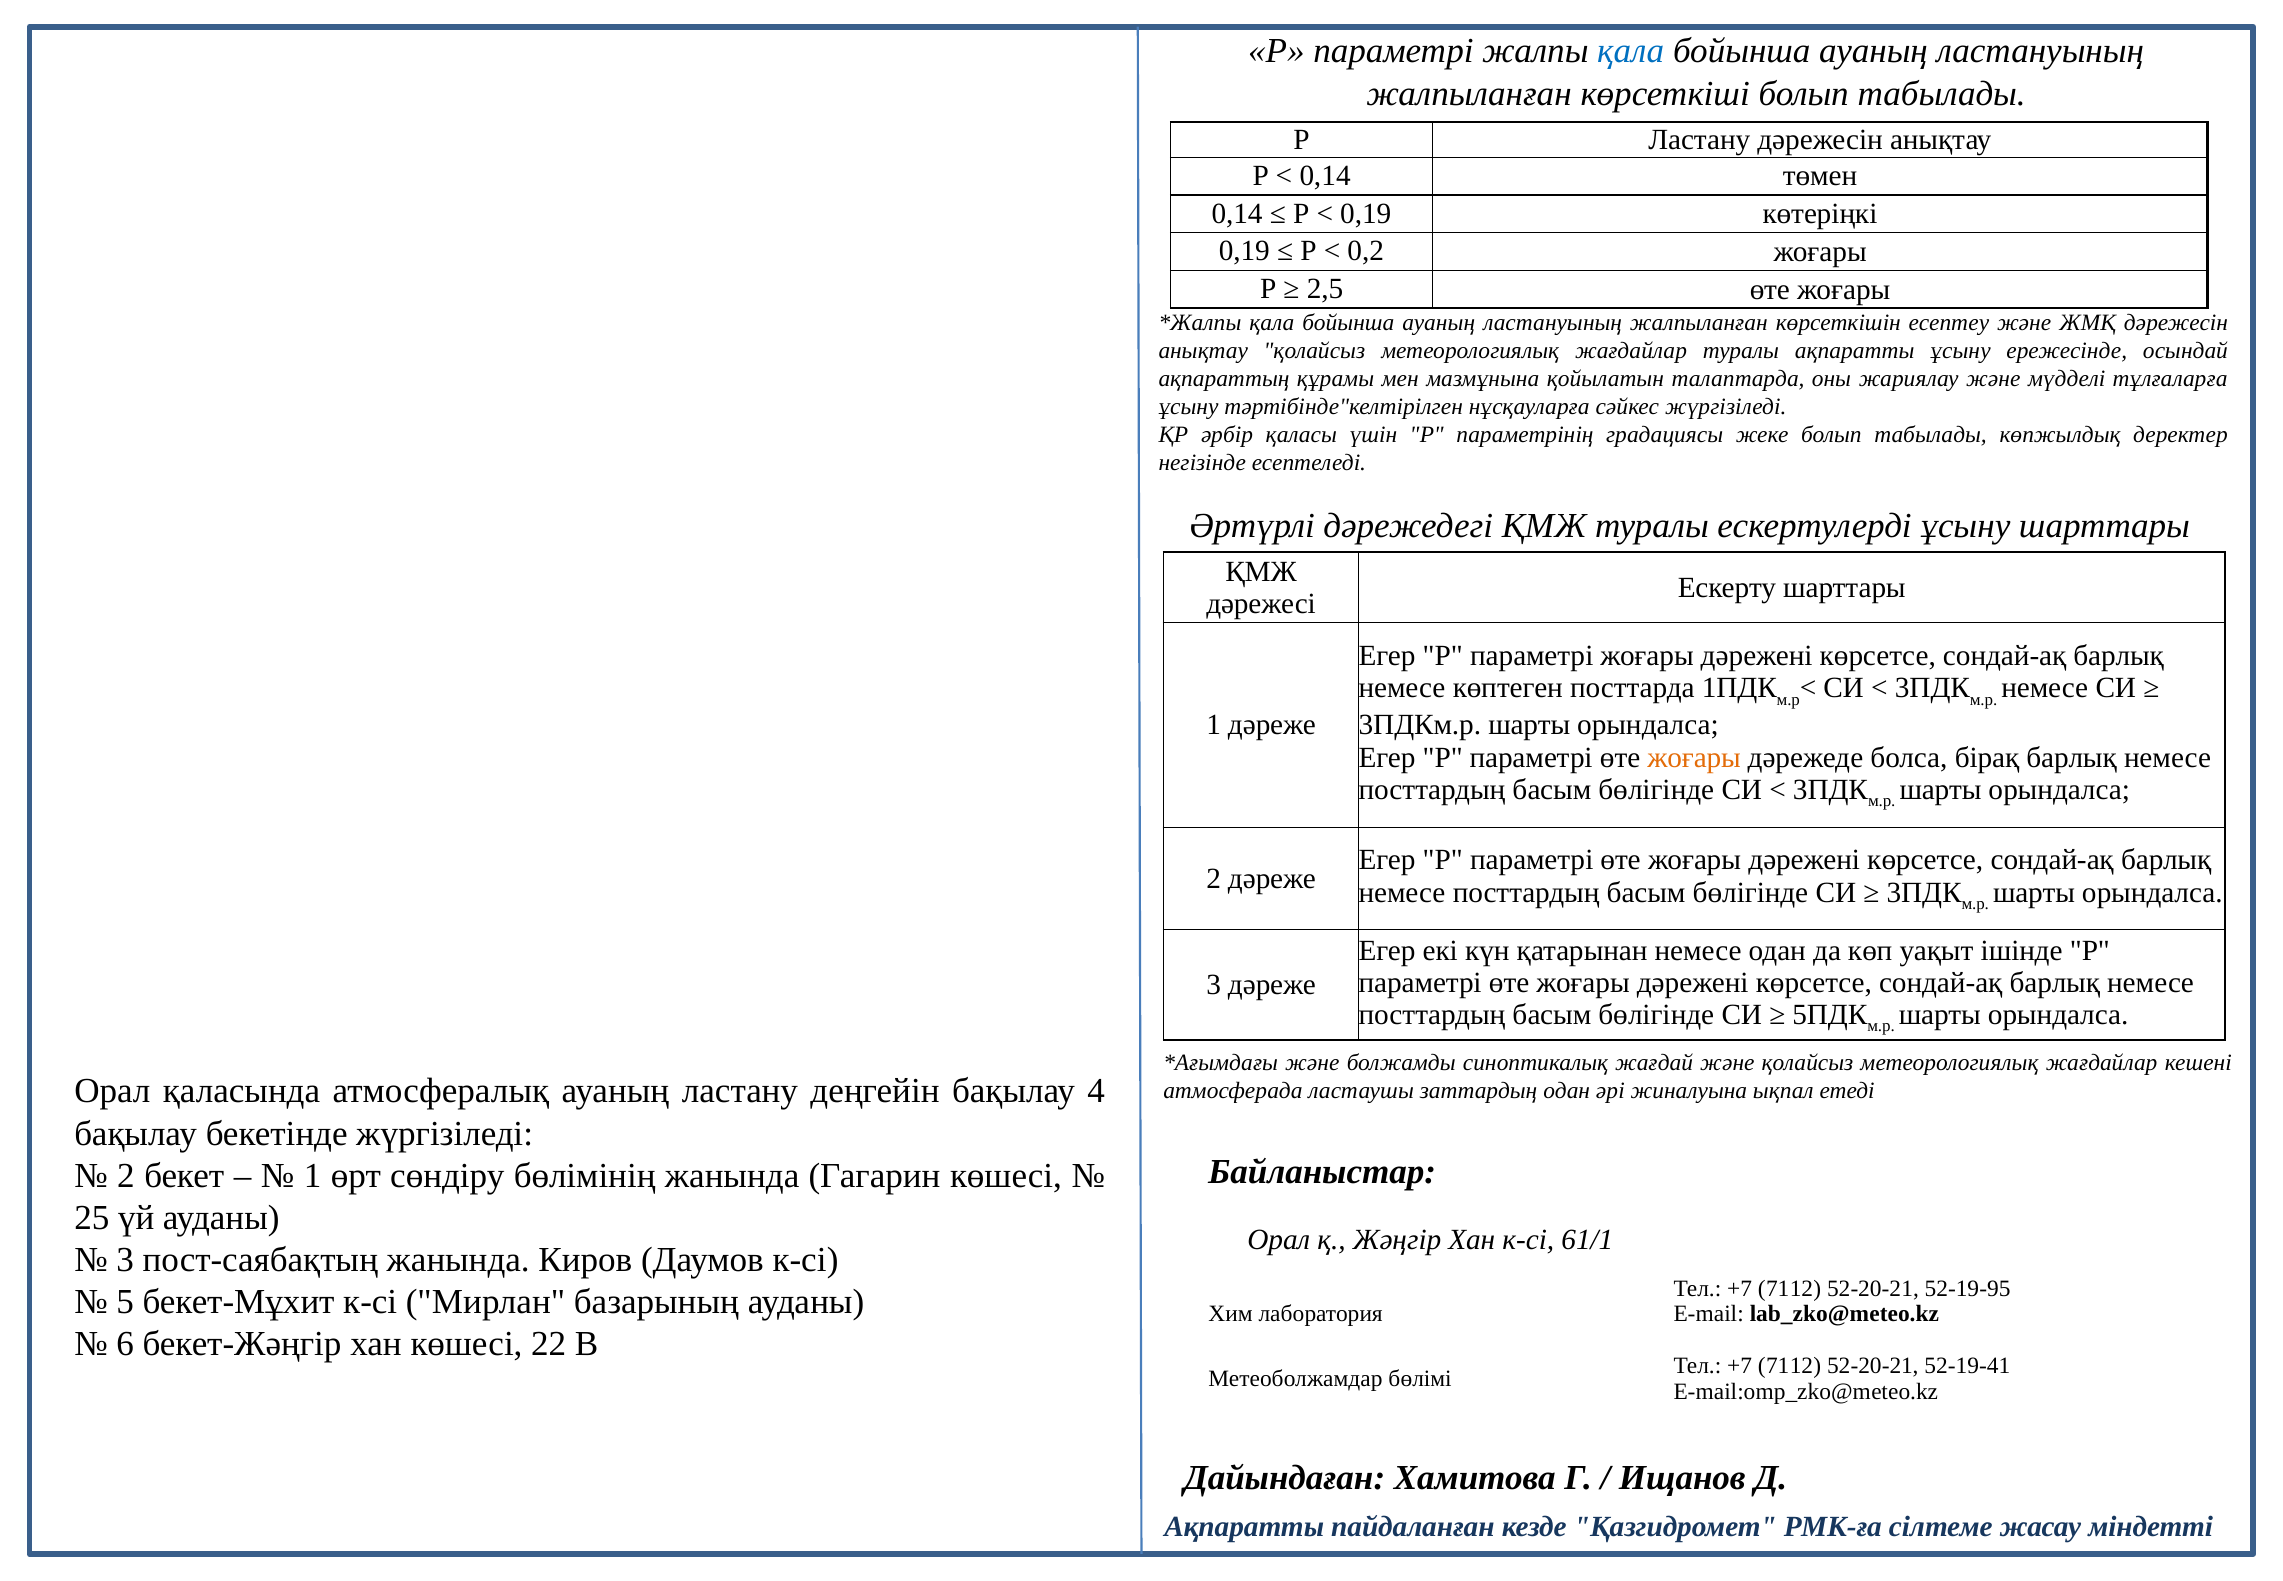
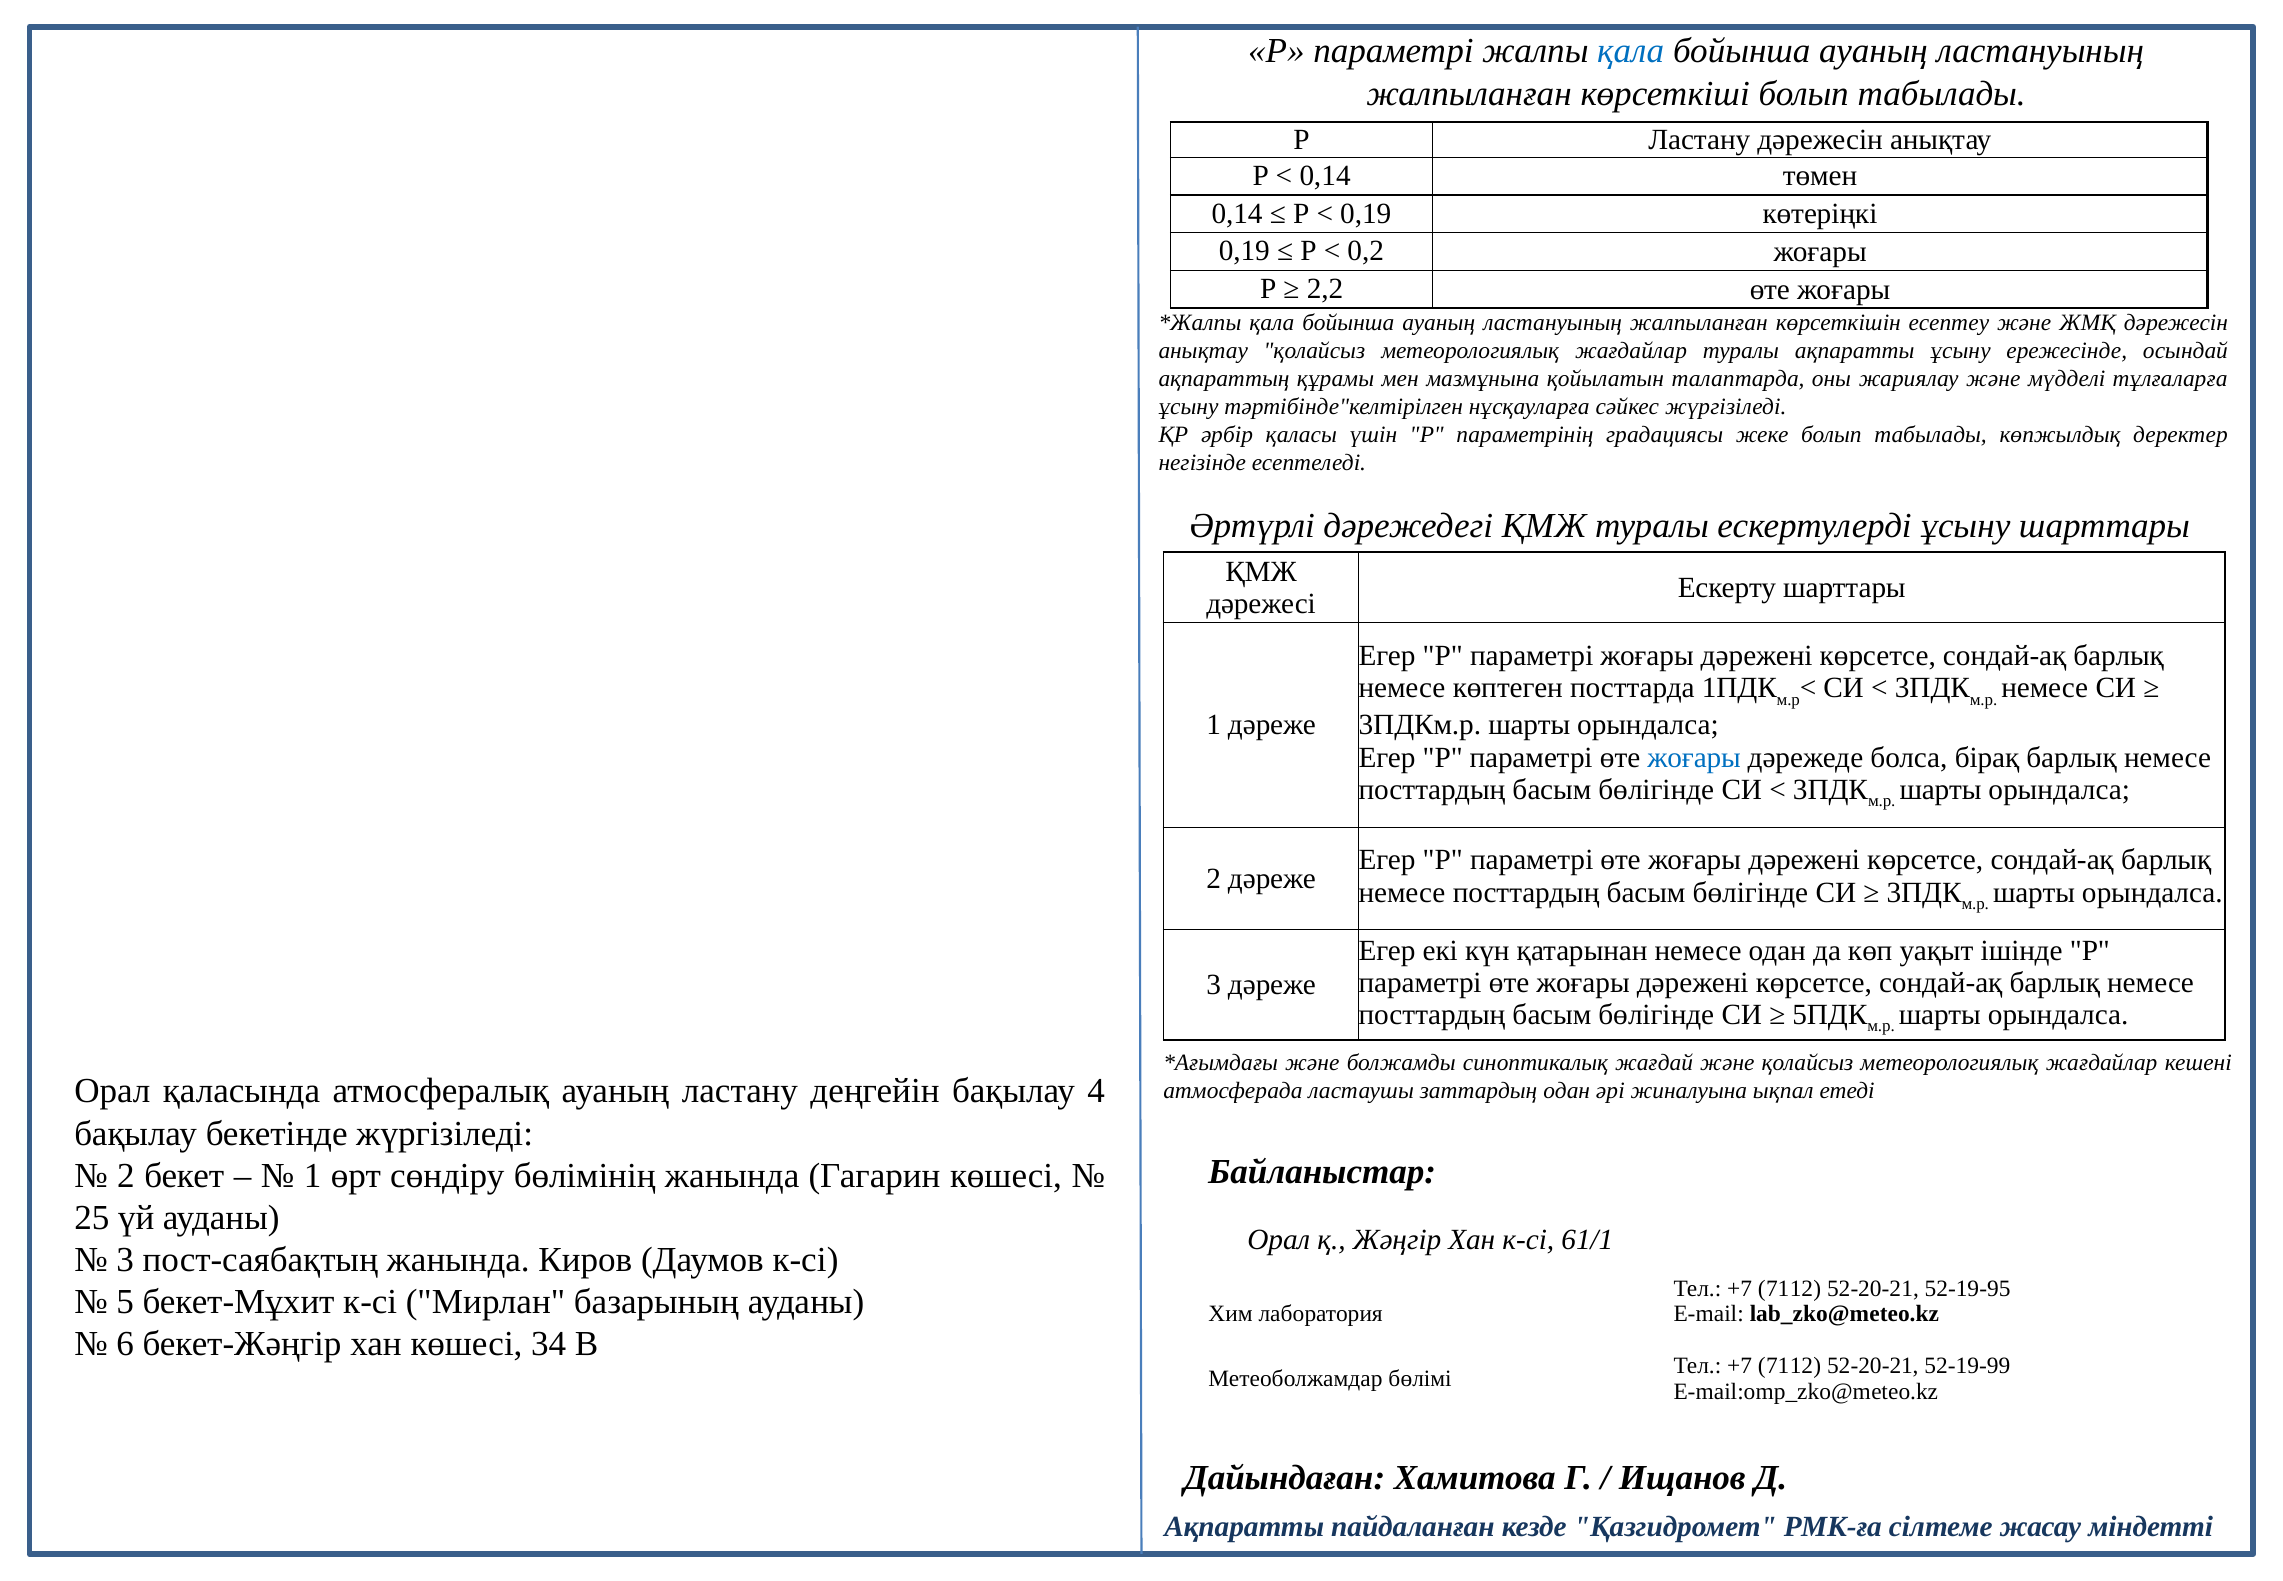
2,5: 2,5 -> 2,2 (1325, 289)
жоғары colour: orange -> blue (1694, 757)
22: 22 -> 34 (549, 1344)
52-19-41: 52-19-41 -> 52-19-99 (1967, 1365)
